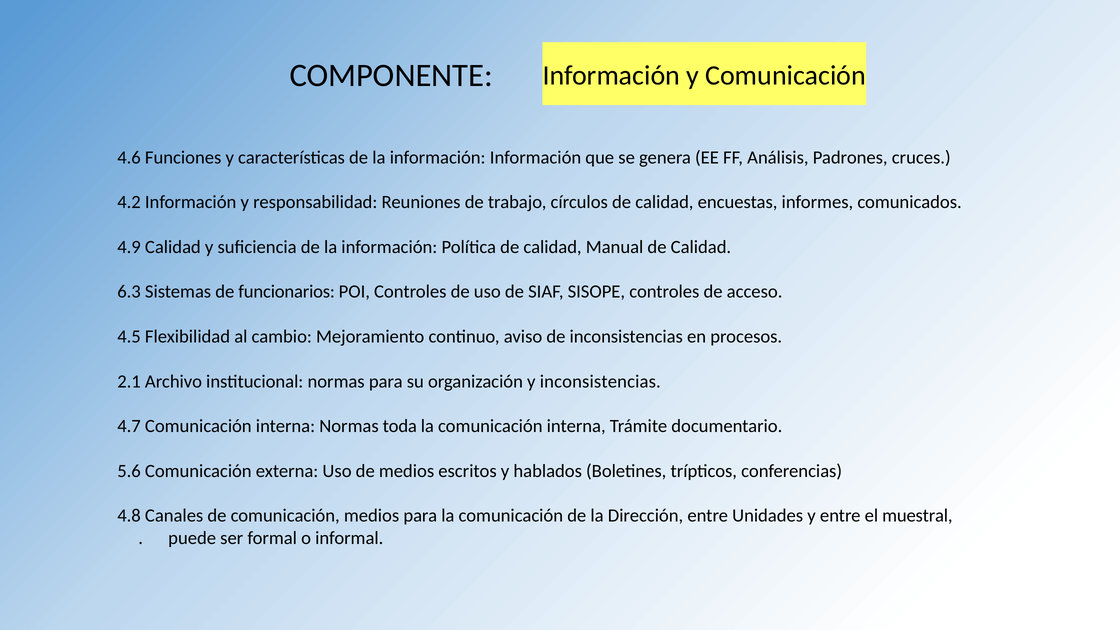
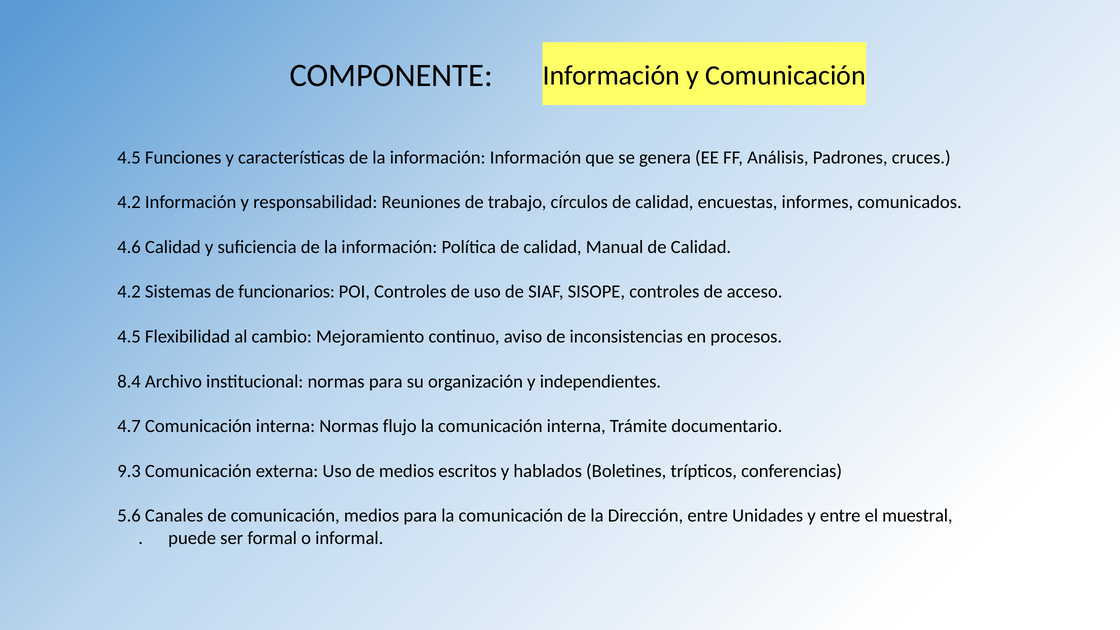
4.6: 4.6 -> 4.5 (129, 157)
4.9: 4.9 -> 4.6 (129, 247)
6.3: 6.3 -> 4.2 (129, 292)
2.1: 2.1 -> 8.4 (129, 381)
y inconsistencias: inconsistencias -> independientes (600, 381)
toda: toda -> flujo (400, 426)
5.6: 5.6 -> 9.3 (129, 471)
4.8: 4.8 -> 5.6 (129, 516)
